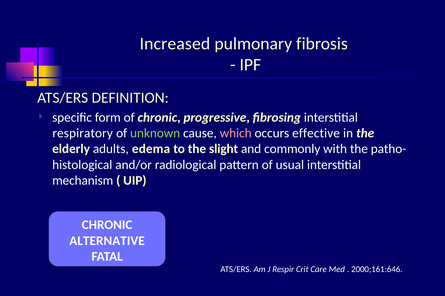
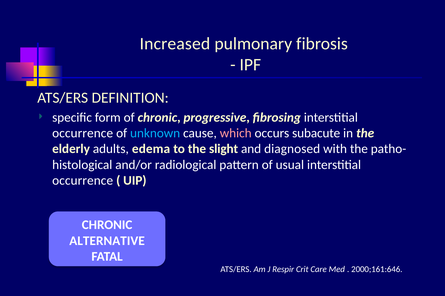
respiratory: respiratory -> occurrence (83, 133)
unknown colour: light green -> light blue (155, 133)
effective: effective -> subacute (316, 133)
commonly: commonly -> diagnosed (292, 149)
mechanism: mechanism -> occurrence (83, 181)
